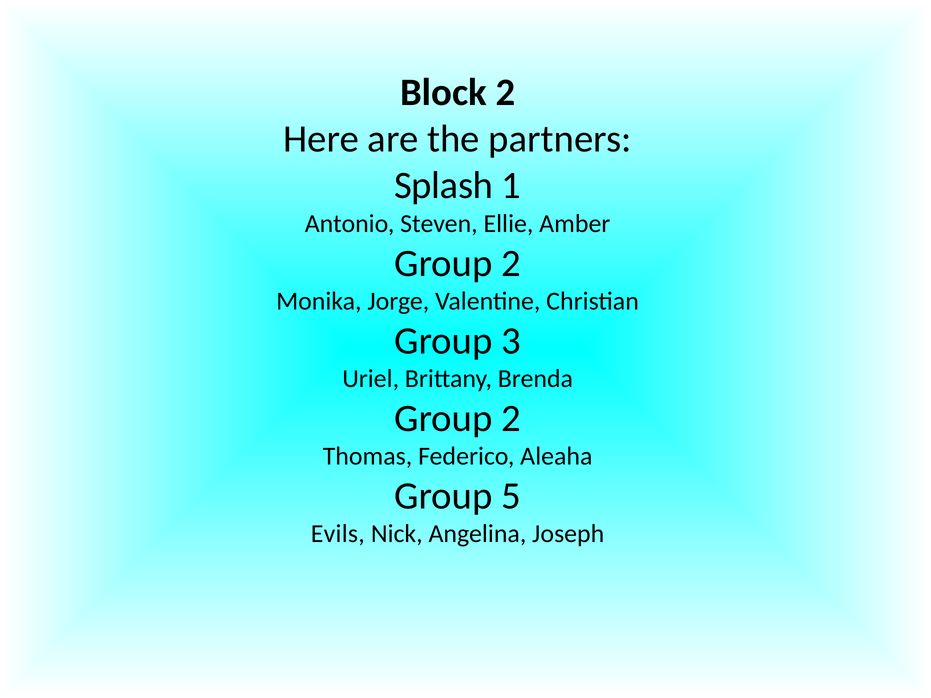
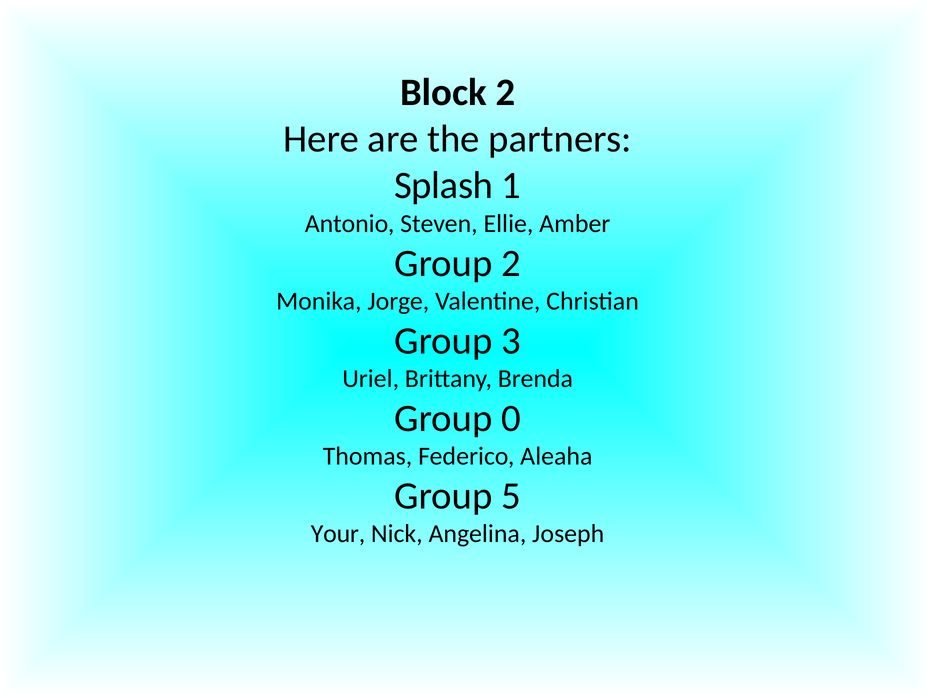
2: 2 -> 0 (511, 419)
Evils: Evils -> Your (338, 534)
